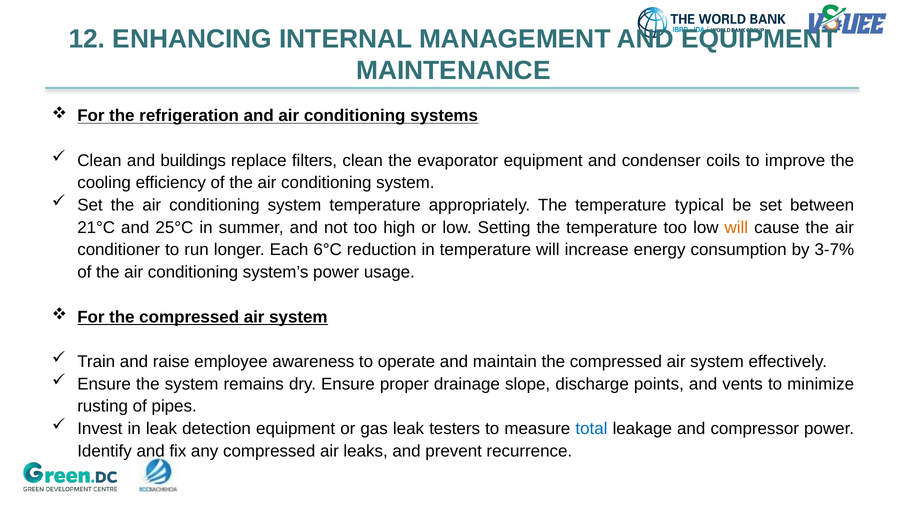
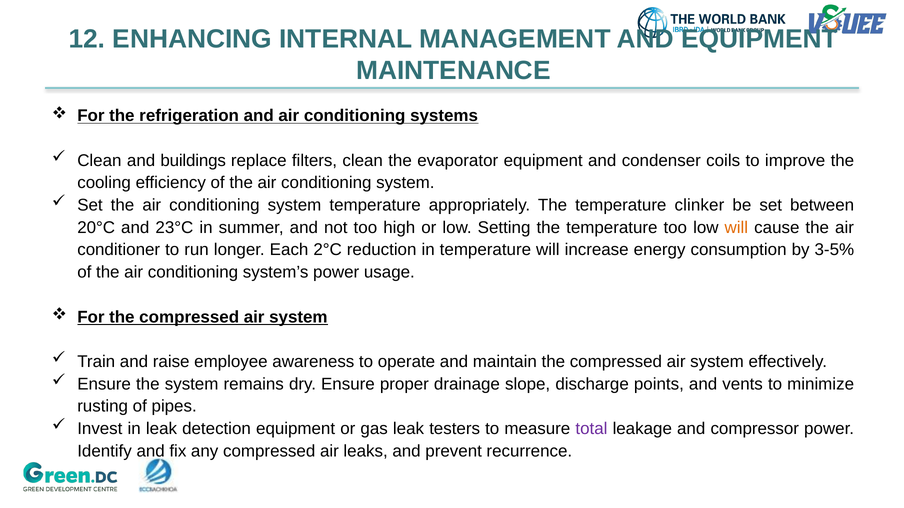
typical: typical -> clinker (699, 205)
21°C: 21°C -> 20°C (96, 228)
25°C: 25°C -> 23°C (174, 228)
6°C: 6°C -> 2°C (328, 250)
3-7%: 3-7% -> 3-5% (834, 250)
total colour: blue -> purple (591, 429)
